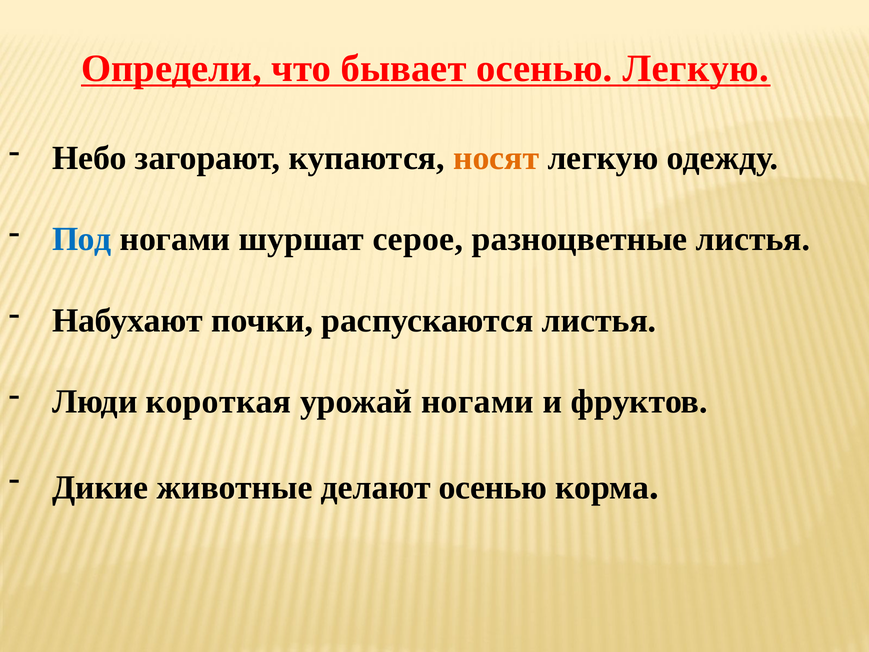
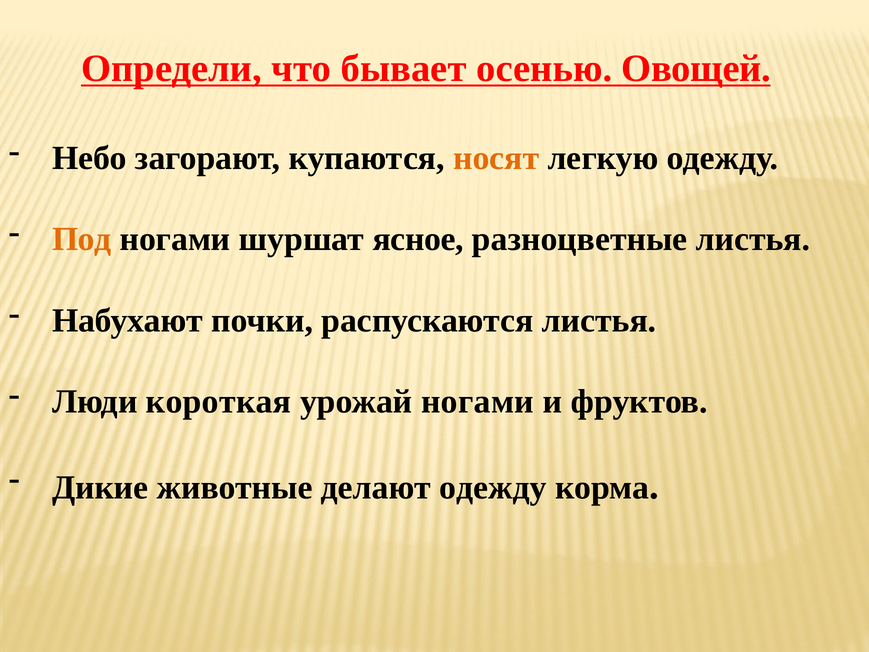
осенью Легкую: Легкую -> Овощей (696, 69)
Под colour: blue -> orange (82, 239)
серое: серое -> ясное (418, 239)
делают осенью: осенью -> одежду (493, 487)
